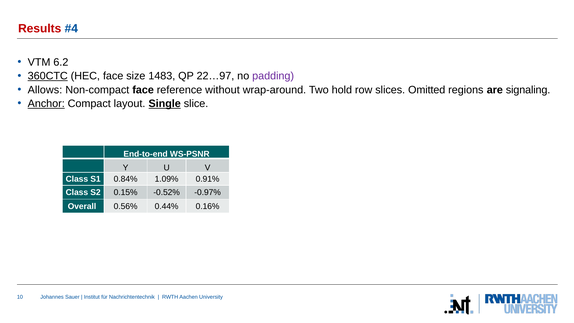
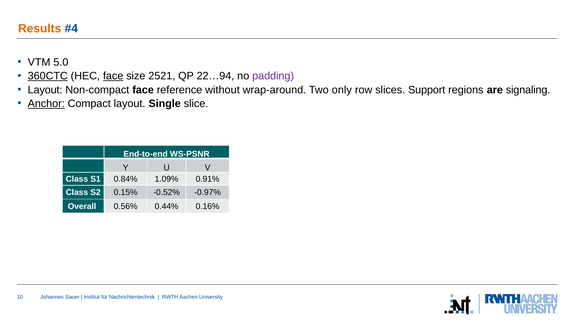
Results colour: red -> orange (40, 29)
6.2: 6.2 -> 5.0 (61, 62)
face underline: none -> present (113, 76)
1483: 1483 -> 2521 (162, 76)
22…97: 22…97 -> 22…94 (215, 76)
Allows: Allows -> Layout (45, 90)
hold: hold -> only (342, 90)
Omitted: Omitted -> Support (427, 90)
Single underline: present -> none (165, 104)
